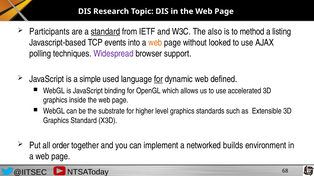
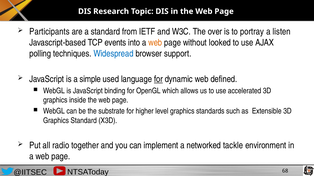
standard underline: present -> none (105, 32)
also: also -> over (215, 32)
method: method -> portray (252, 32)
listing: listing -> listen (282, 32)
Widespread colour: purple -> blue (113, 54)
order: order -> radio (61, 146)
builds: builds -> tackle (233, 146)
